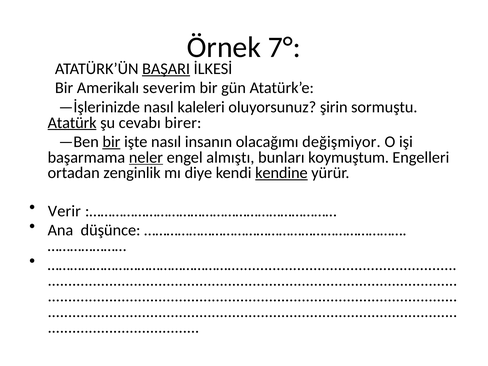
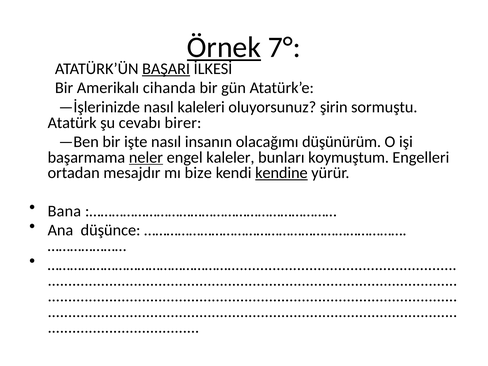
Örnek underline: none -> present (224, 47)
severim: severim -> cihanda (169, 88)
Atatürk underline: present -> none (72, 123)
bir underline: present -> none (111, 142)
değişmiyor: değişmiyor -> düşünürüm (342, 142)
almıştı: almıştı -> kaleler (230, 157)
zenginlik: zenginlik -> mesajdır (132, 173)
diye: diye -> bize (198, 173)
Verir: Verir -> Bana (64, 211)
